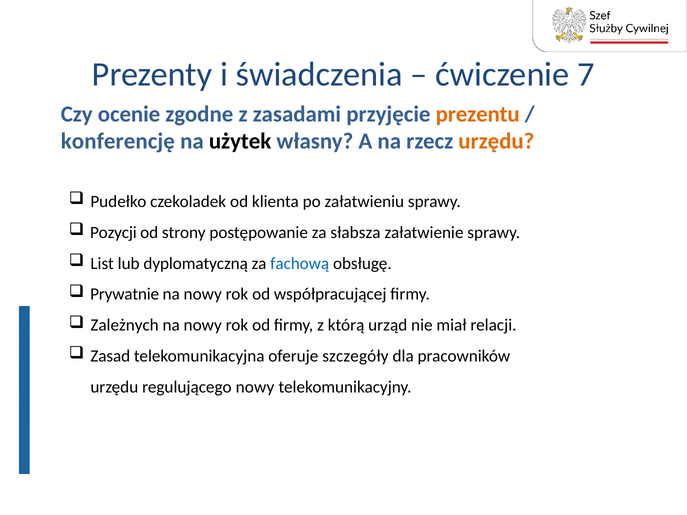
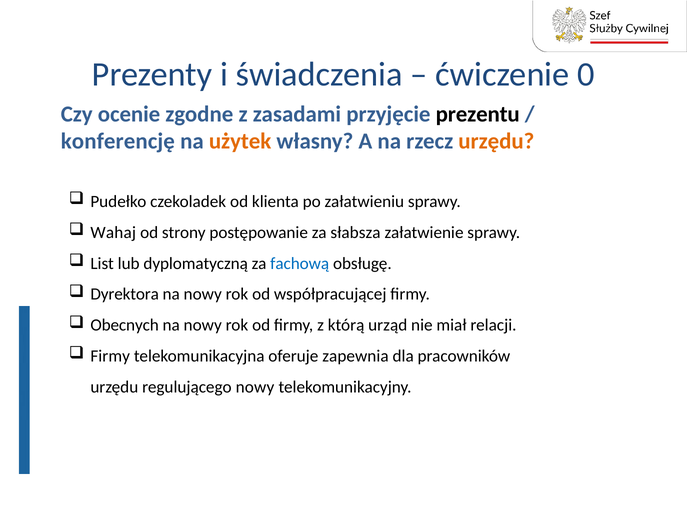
7: 7 -> 0 (586, 74)
prezentu colour: orange -> black (478, 114)
użytek colour: black -> orange (240, 141)
Pozycji: Pozycji -> Wahaj (113, 233)
Prywatnie: Prywatnie -> Dyrektora (125, 294)
Zależnych: Zależnych -> Obecnych (125, 325)
Zasad: Zasad -> Firmy (110, 356)
szczegóły: szczegóły -> zapewnia (355, 356)
